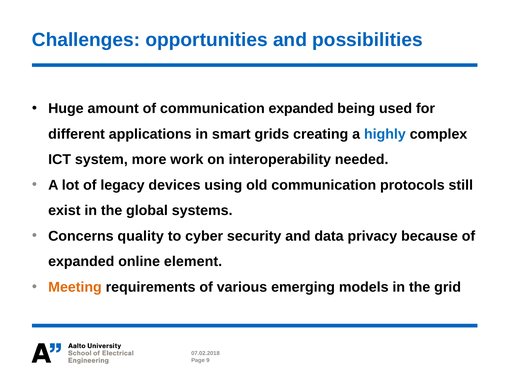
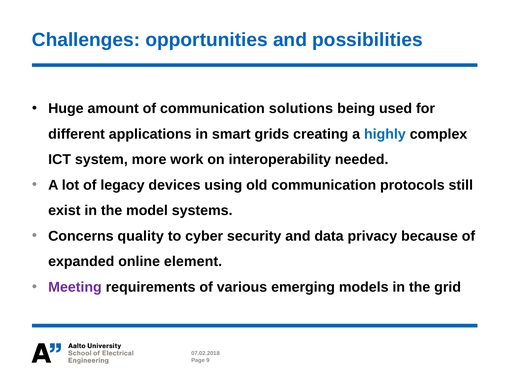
communication expanded: expanded -> solutions (301, 109)
global: global -> model (147, 211)
Meeting colour: orange -> purple (75, 288)
